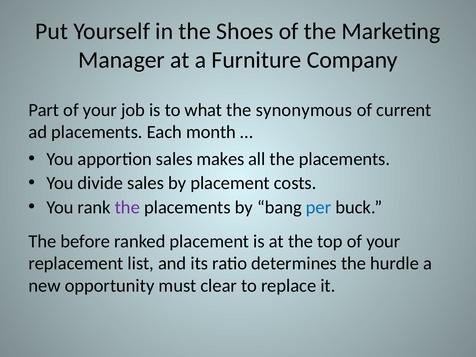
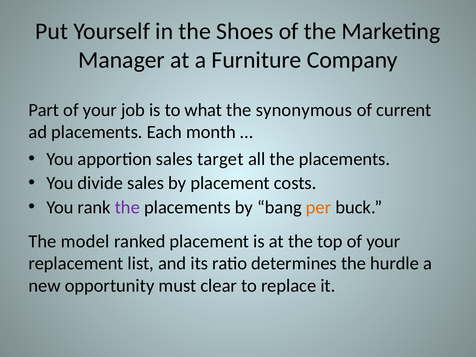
makes: makes -> target (220, 159)
per colour: blue -> orange (319, 207)
before: before -> model (85, 241)
